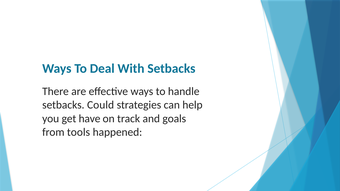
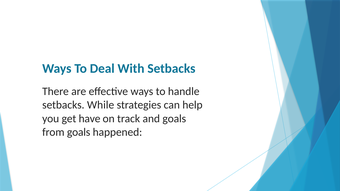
Could: Could -> While (101, 105)
from tools: tools -> goals (79, 132)
